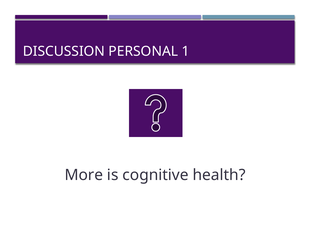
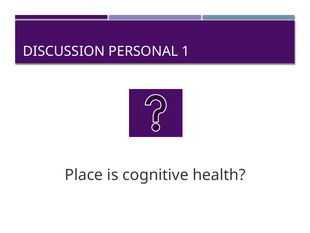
More: More -> Place (84, 175)
